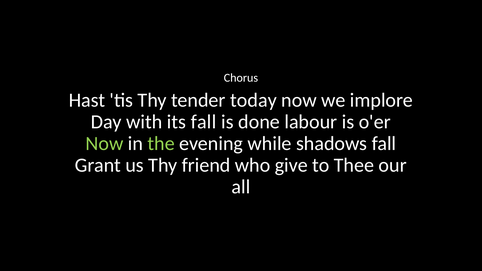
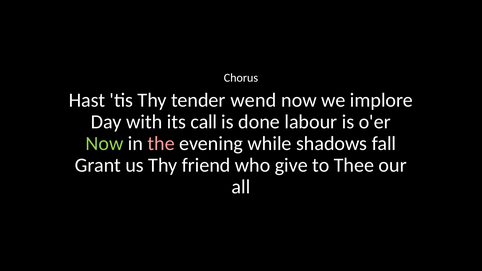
today: today -> wend (253, 100)
its fall: fall -> call (204, 122)
the colour: light green -> pink (161, 144)
